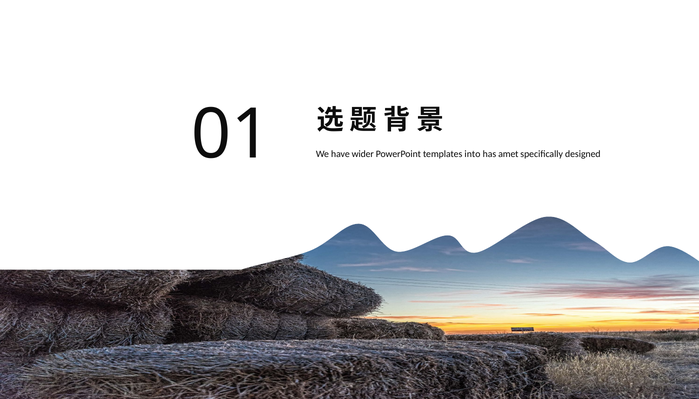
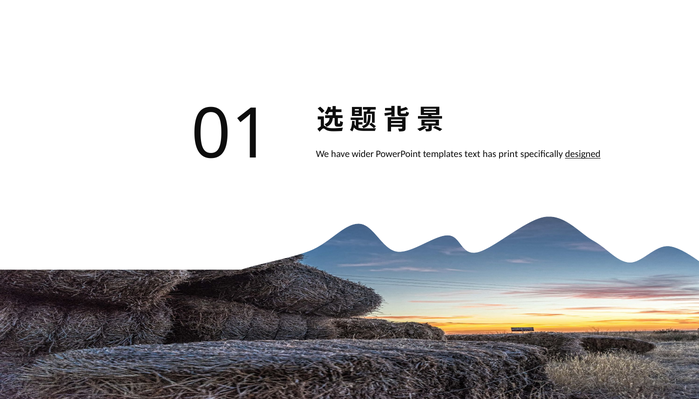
into: into -> text (472, 154)
amet: amet -> print (508, 154)
designed underline: none -> present (583, 154)
